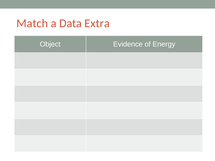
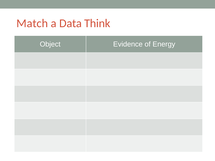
Extra: Extra -> Think (97, 23)
